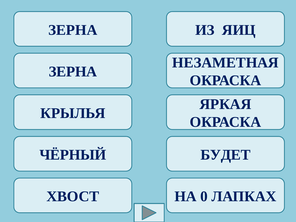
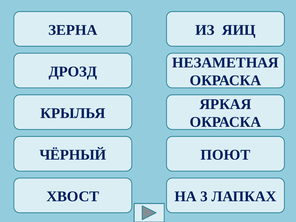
ЗЕРНА: ЗЕРНА -> ДРОЗД (73, 72)
БУДЕТ: БУДЕТ -> ПОЮТ (225, 155)
0: 0 -> 3 (204, 196)
